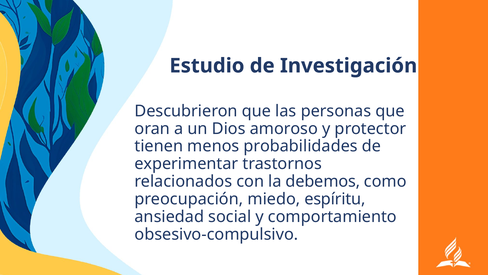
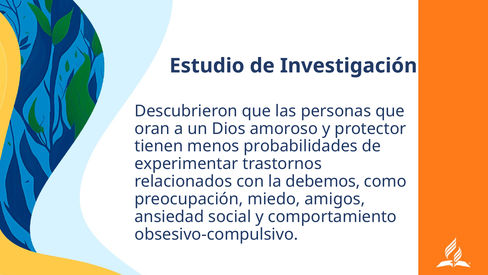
espíritu: espíritu -> amigos (335, 199)
